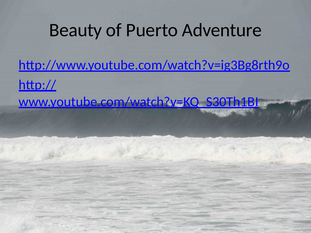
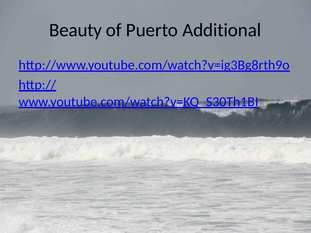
Adventure: Adventure -> Additional (222, 30)
